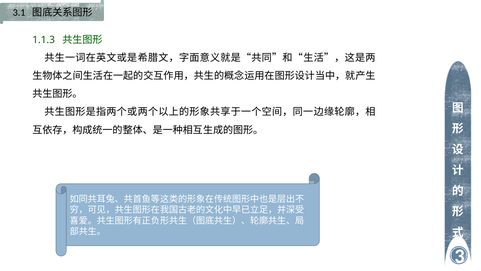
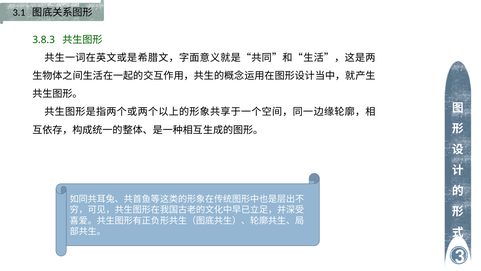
1.1.3: 1.1.3 -> 3.8.3 (44, 40)
